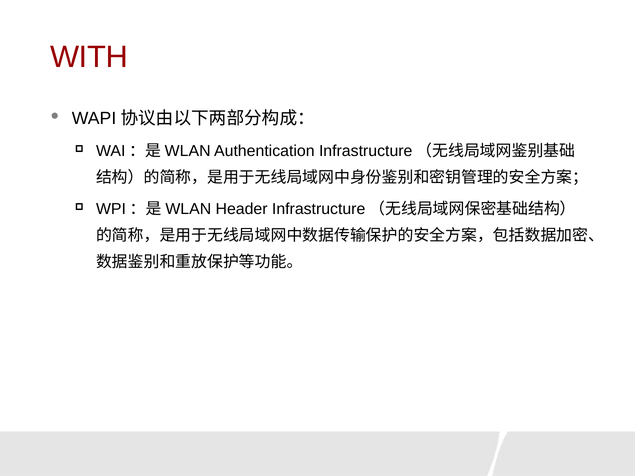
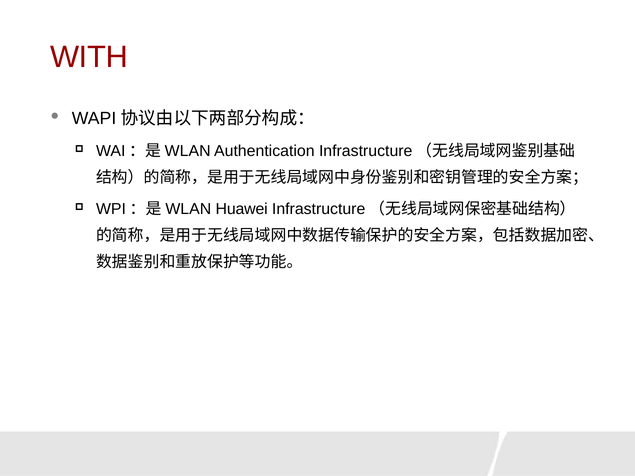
Header: Header -> Huawei (242, 209)
